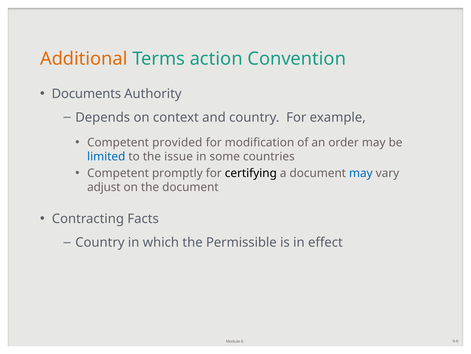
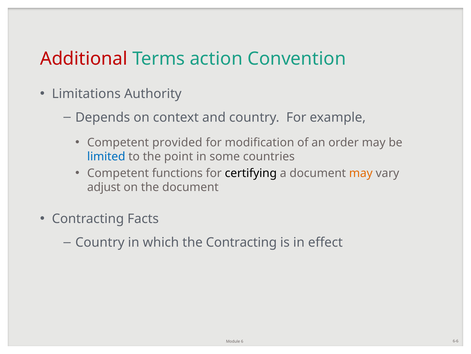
Additional colour: orange -> red (84, 59)
Documents: Documents -> Limitations (86, 94)
issue: issue -> point (179, 156)
promptly: promptly -> functions (177, 173)
may colour: blue -> orange (361, 173)
the Permissible: Permissible -> Contracting (241, 242)
